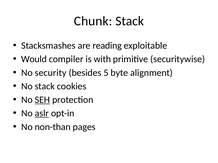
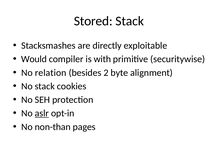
Chunk: Chunk -> Stored (93, 21)
reading: reading -> directly (107, 46)
security: security -> relation (51, 73)
5: 5 -> 2 (106, 73)
SEH underline: present -> none (42, 100)
